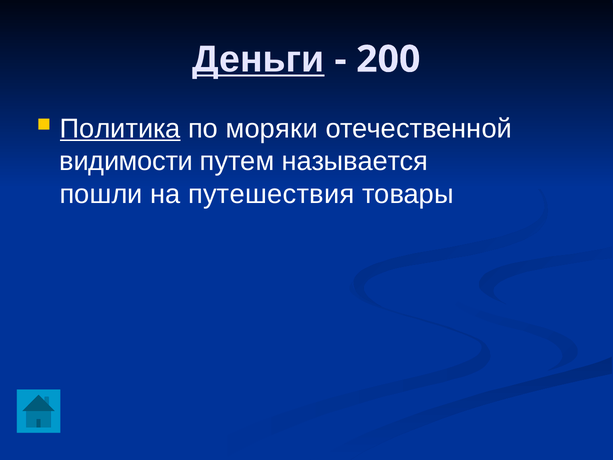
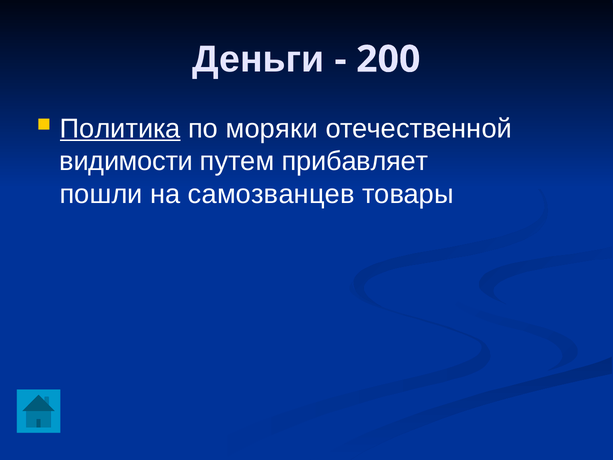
Деньги underline: present -> none (258, 59)
называется: называется -> прибавляет (355, 161)
путешествия: путешествия -> самозванцев (271, 194)
